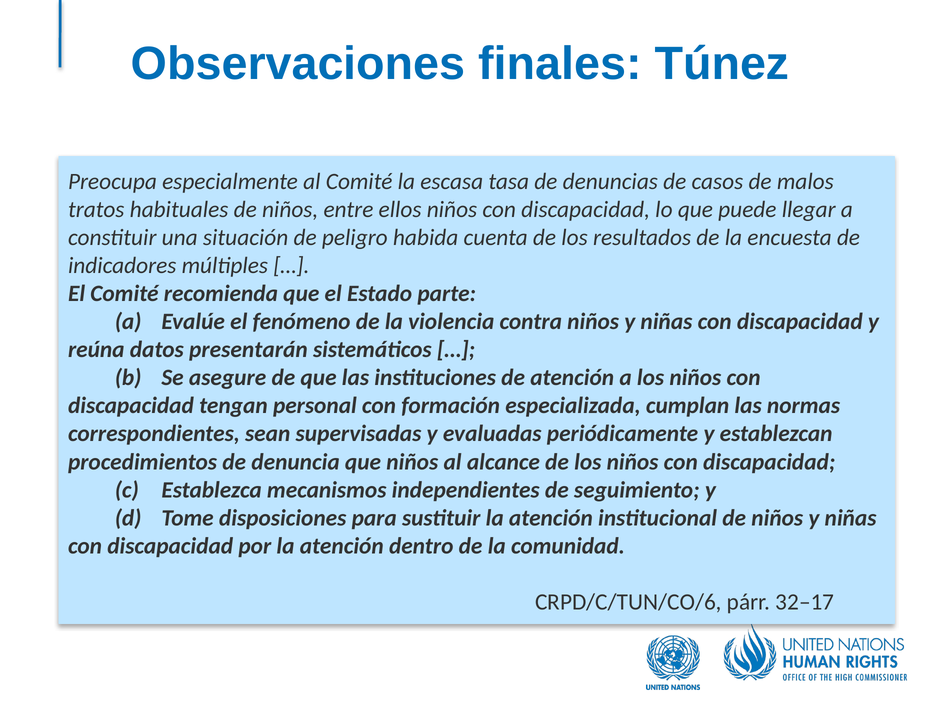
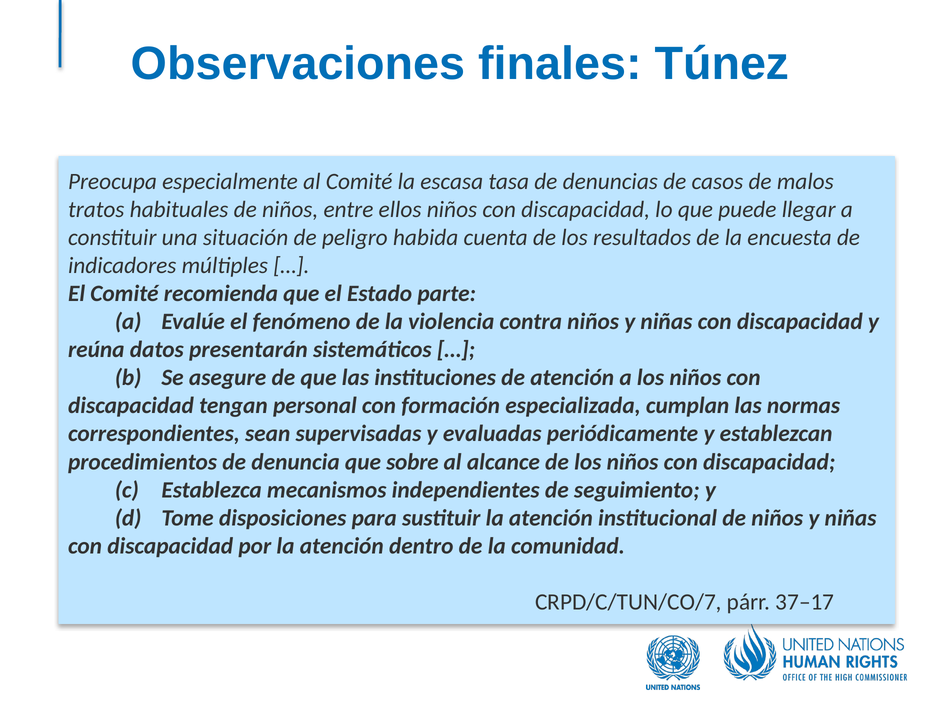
que niños: niños -> sobre (412, 461)
CRPD/C/TUN/CO/6: CRPD/C/TUN/CO/6 -> CRPD/C/TUN/CO/7 (628, 602)
32–17: 32–17 -> 37–17 (805, 602)
